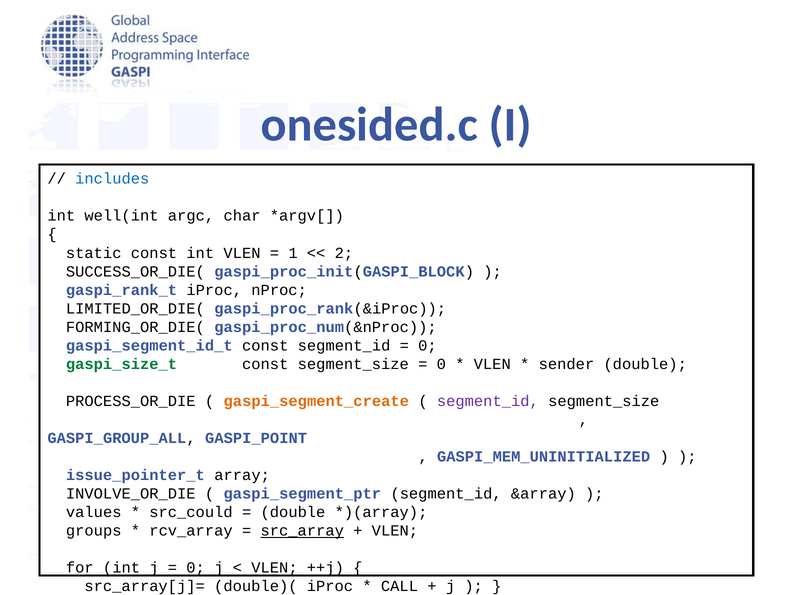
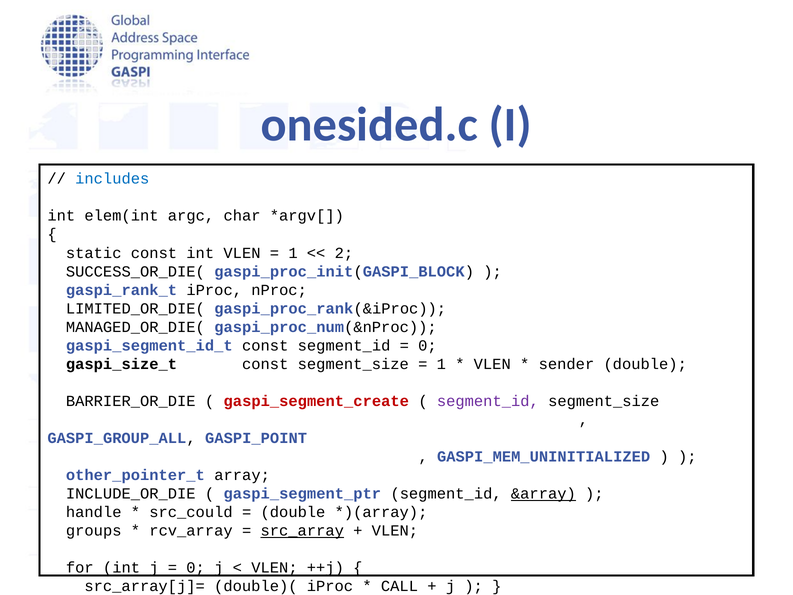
well(int: well(int -> elem(int (121, 216)
FORMING_OR_DIE(: FORMING_OR_DIE( -> MANAGED_OR_DIE( (135, 327)
gaspi_size_t colour: green -> black (122, 364)
0: 0 -> 1 (441, 364)
PROCESS_OR_DIE: PROCESS_OR_DIE -> BARRIER_OR_DIE (131, 401)
gaspi_segment_create colour: orange -> red (316, 401)
issue_pointer_t: issue_pointer_t -> other_pointer_t (135, 475)
INVOLVE_OR_DIE: INVOLVE_OR_DIE -> INCLUDE_OR_DIE (131, 494)
&array underline: none -> present (543, 494)
values: values -> handle (94, 512)
